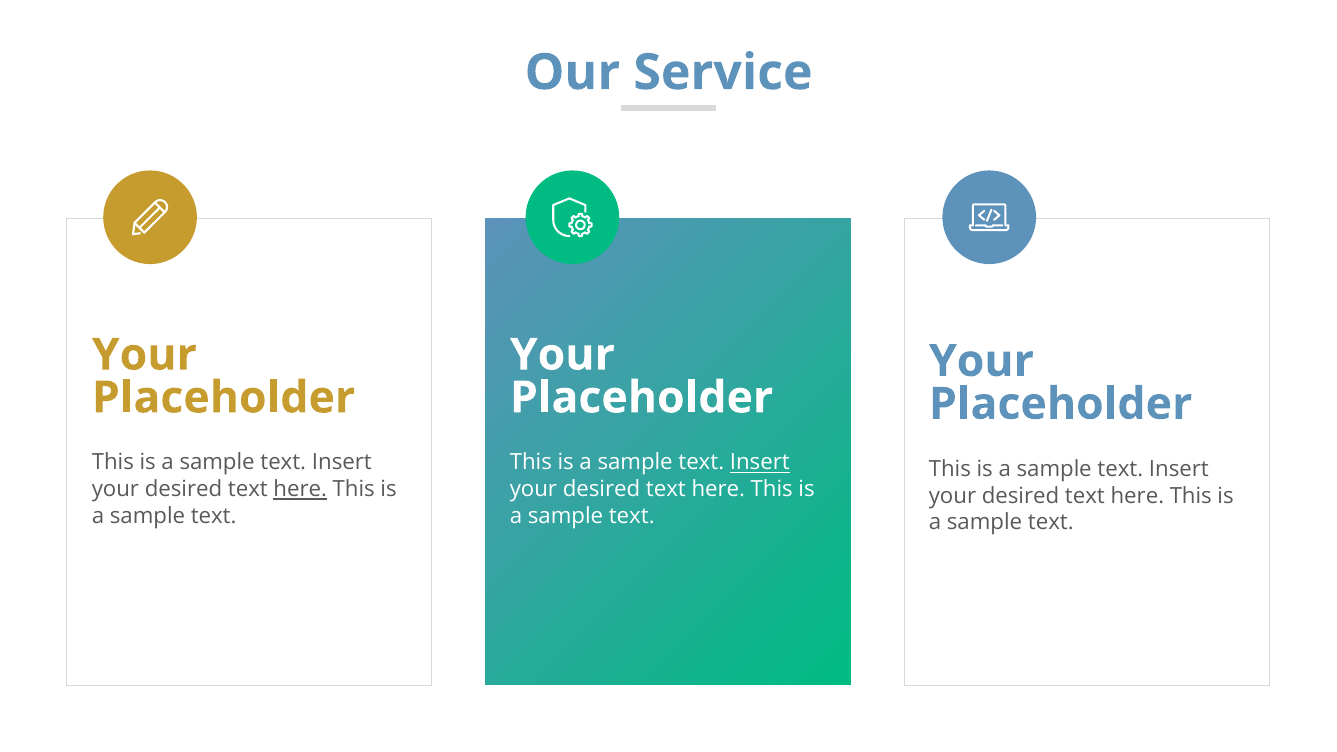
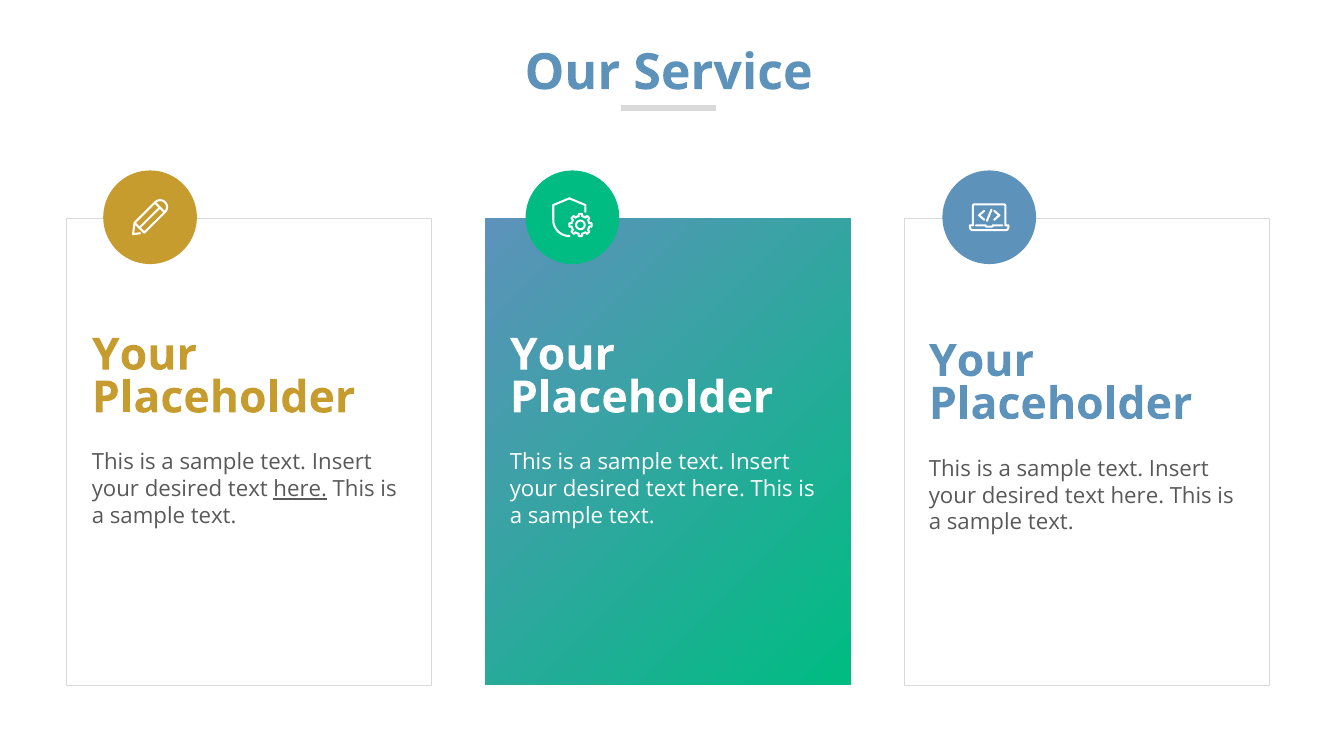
Insert underline: present -> none (760, 463)
